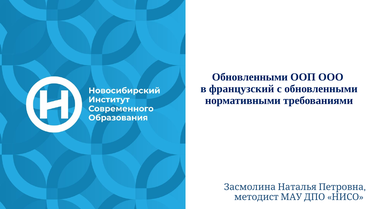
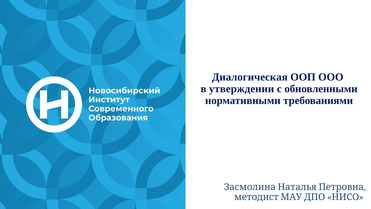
Обновленными: Обновленными -> Диалогическая (250, 77)
французский: французский -> утверждении (242, 89)
